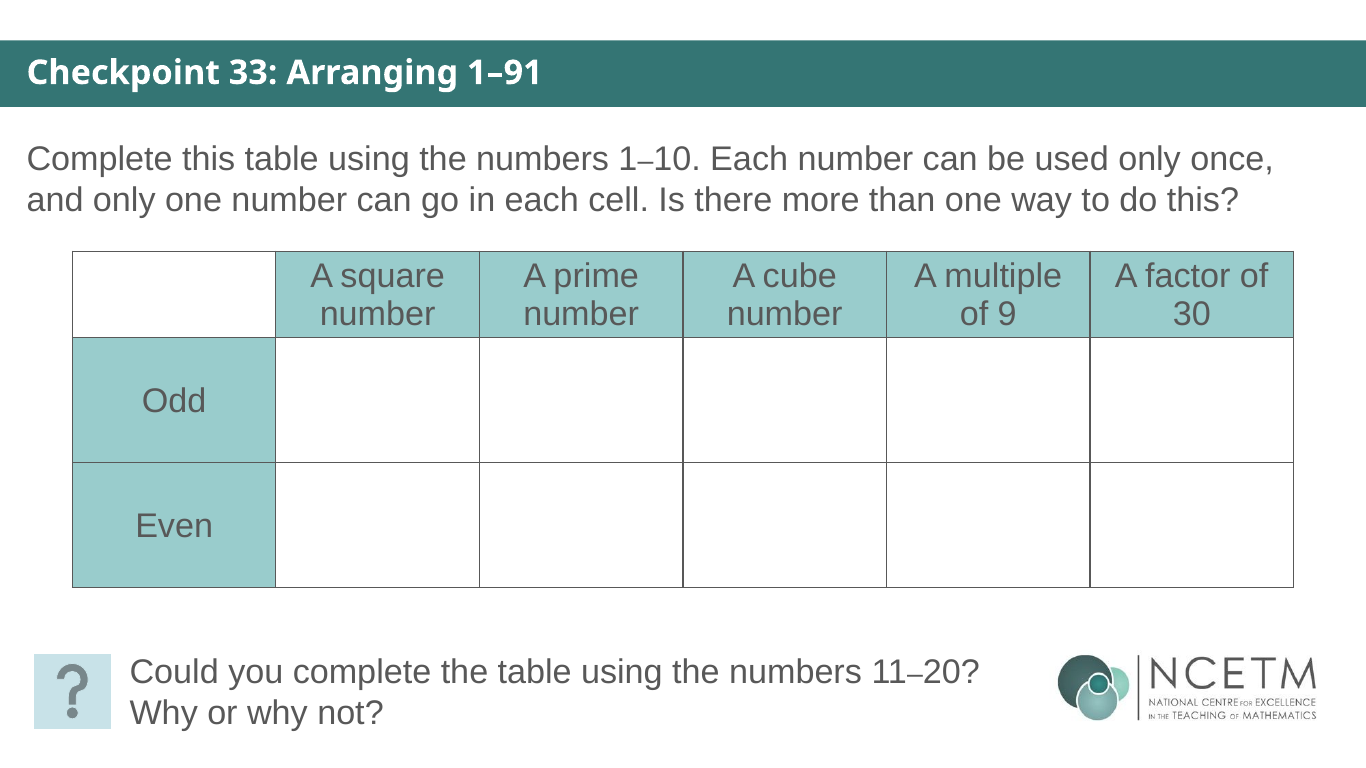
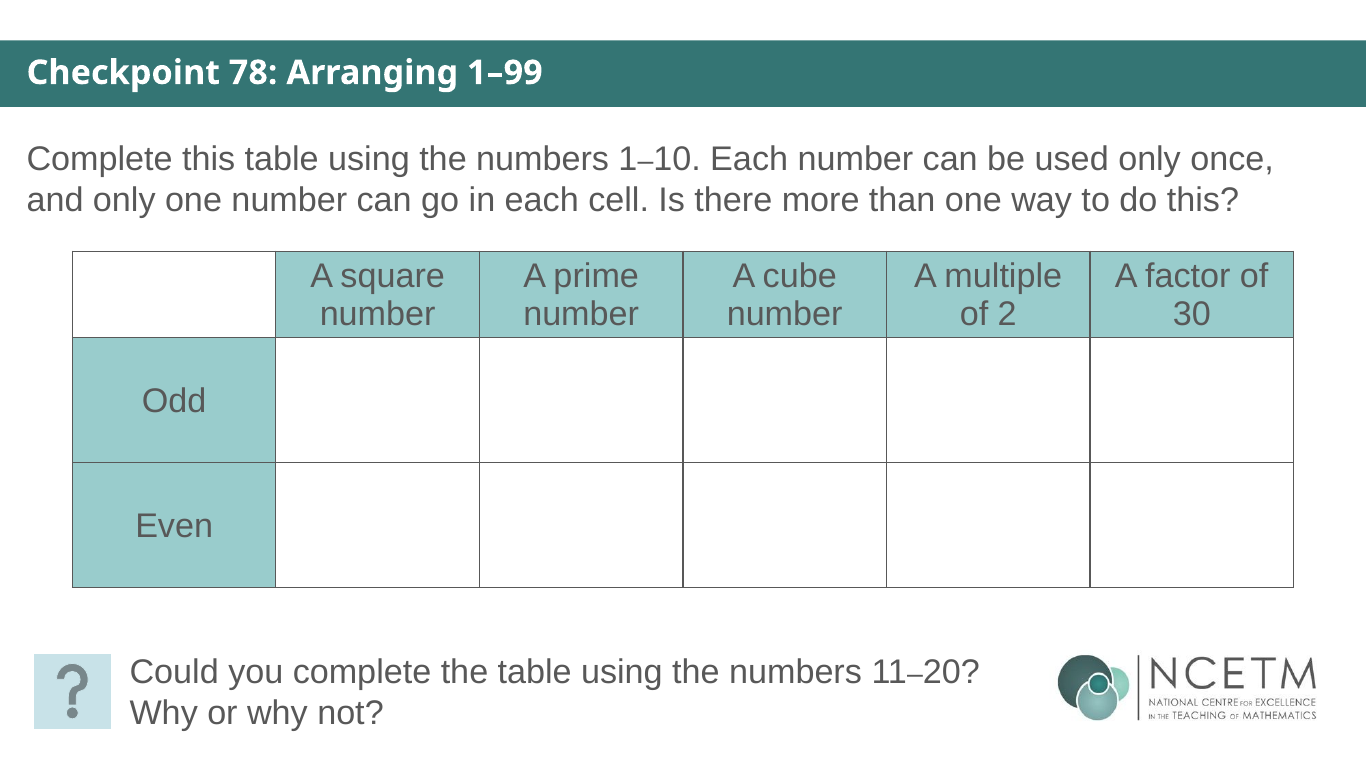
33: 33 -> 78 (253, 73)
1–91: 1–91 -> 1–99 (505, 73)
9: 9 -> 2 (1007, 314)
